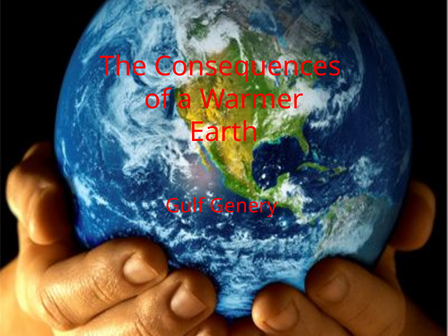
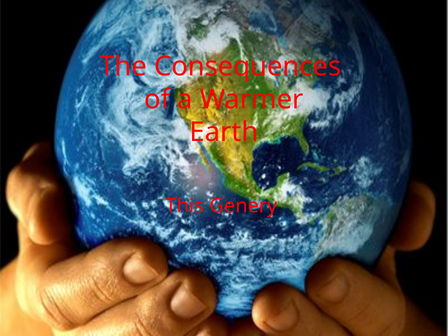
Gulf: Gulf -> This (185, 206)
